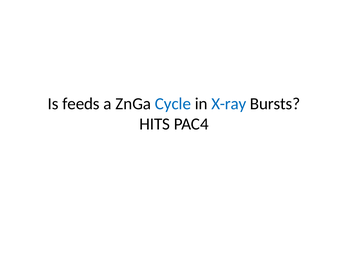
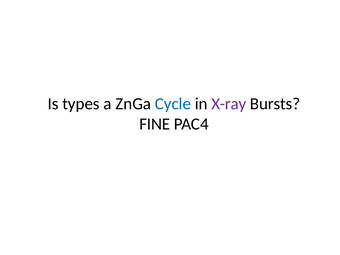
feeds: feeds -> types (81, 104)
X-ray colour: blue -> purple (229, 104)
HITS: HITS -> FINE (155, 124)
